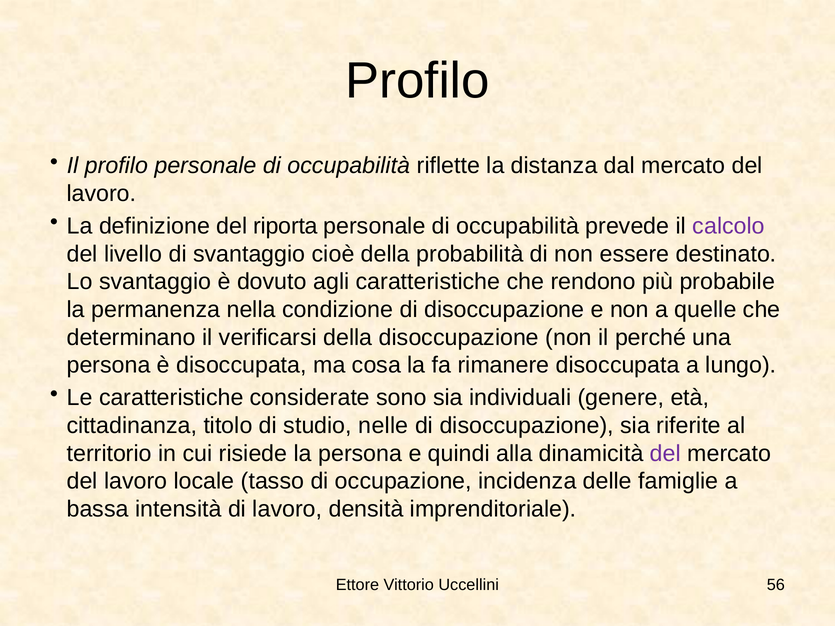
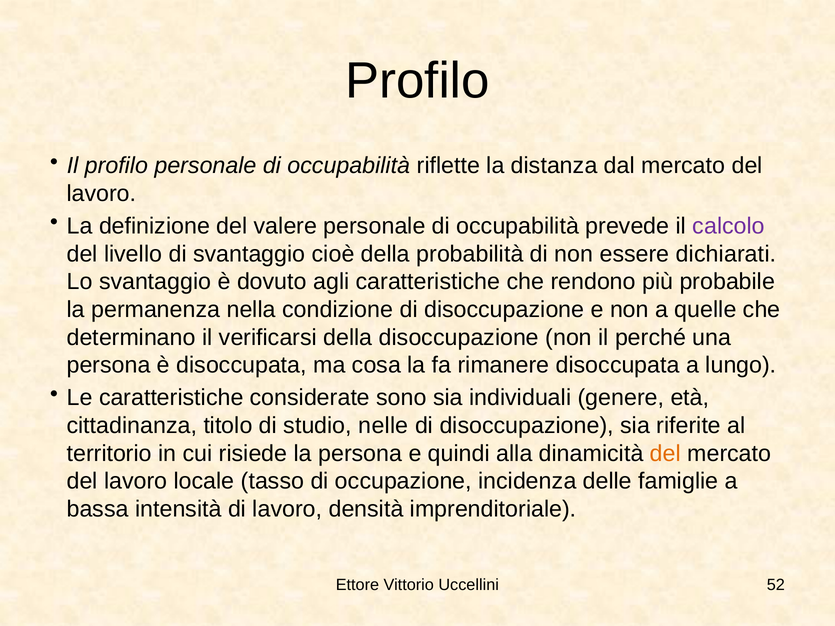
riporta: riporta -> valere (285, 226)
destinato: destinato -> dichiarati (726, 254)
del colour: purple -> orange (665, 454)
56: 56 -> 52 (776, 585)
